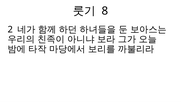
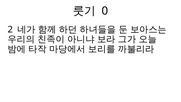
8: 8 -> 0 (105, 11)
